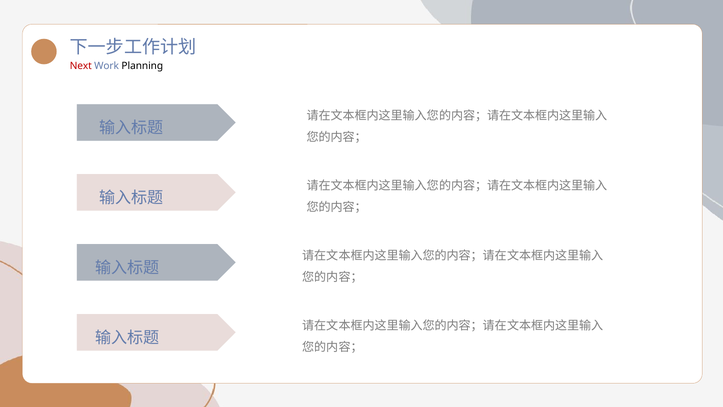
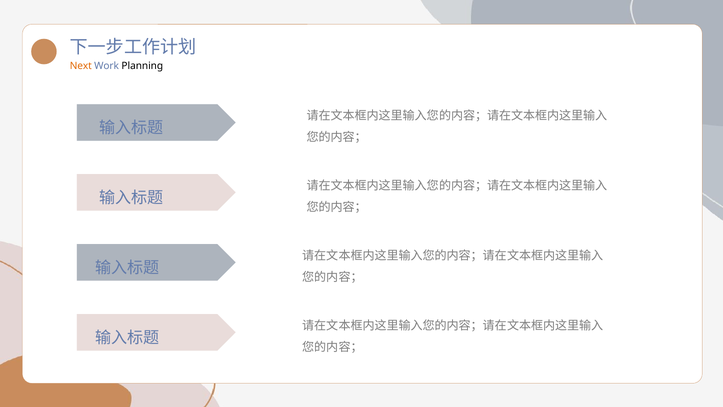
Next colour: red -> orange (81, 66)
